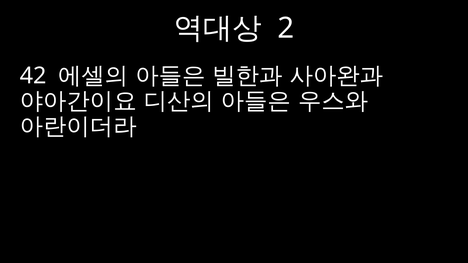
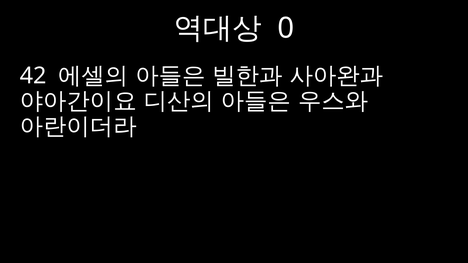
2: 2 -> 0 (286, 28)
